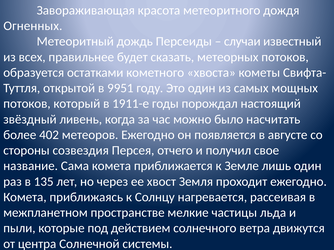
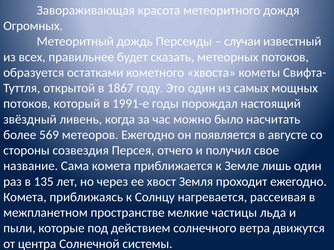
Огненных: Огненных -> Огромных (33, 26)
9951: 9951 -> 1867 (120, 88)
1911-е: 1911-е -> 1991-е (131, 104)
402: 402 -> 569 (49, 135)
